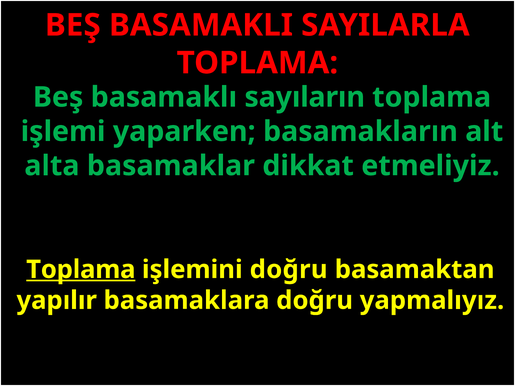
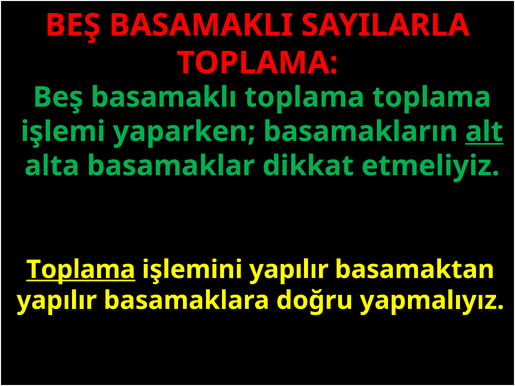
basamaklı sayıların: sayıların -> toplama (305, 97)
alt underline: none -> present (484, 132)
işlemini doğru: doğru -> yapılır (289, 270)
